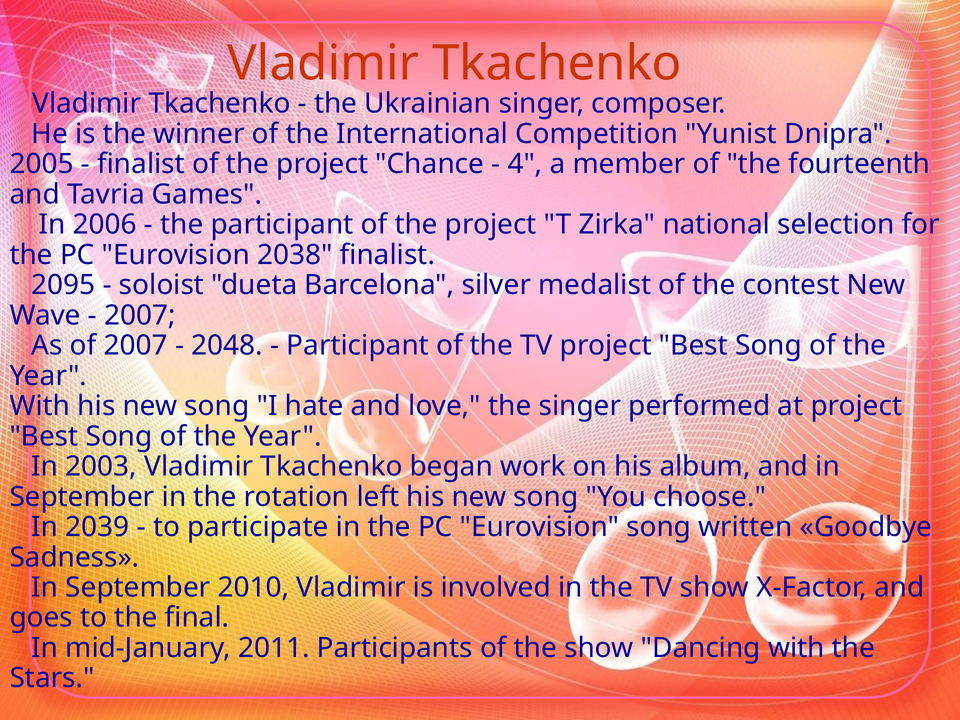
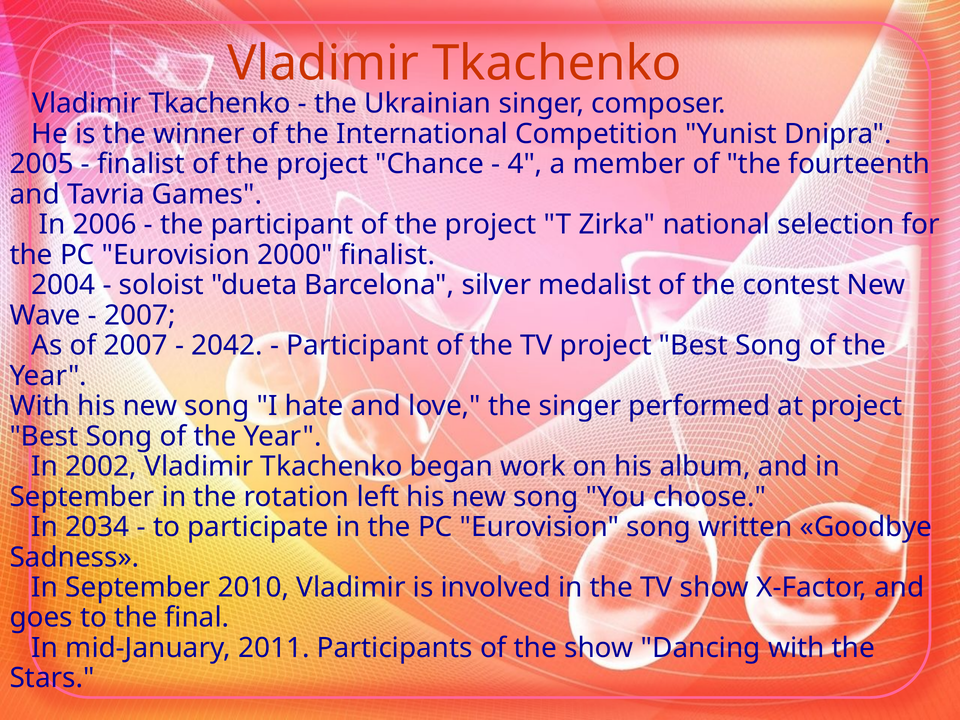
2038: 2038 -> 2000 (295, 255)
2095: 2095 -> 2004 (63, 285)
2048: 2048 -> 2042 (227, 346)
2003: 2003 -> 2002 (101, 467)
2039: 2039 -> 2034 (97, 527)
